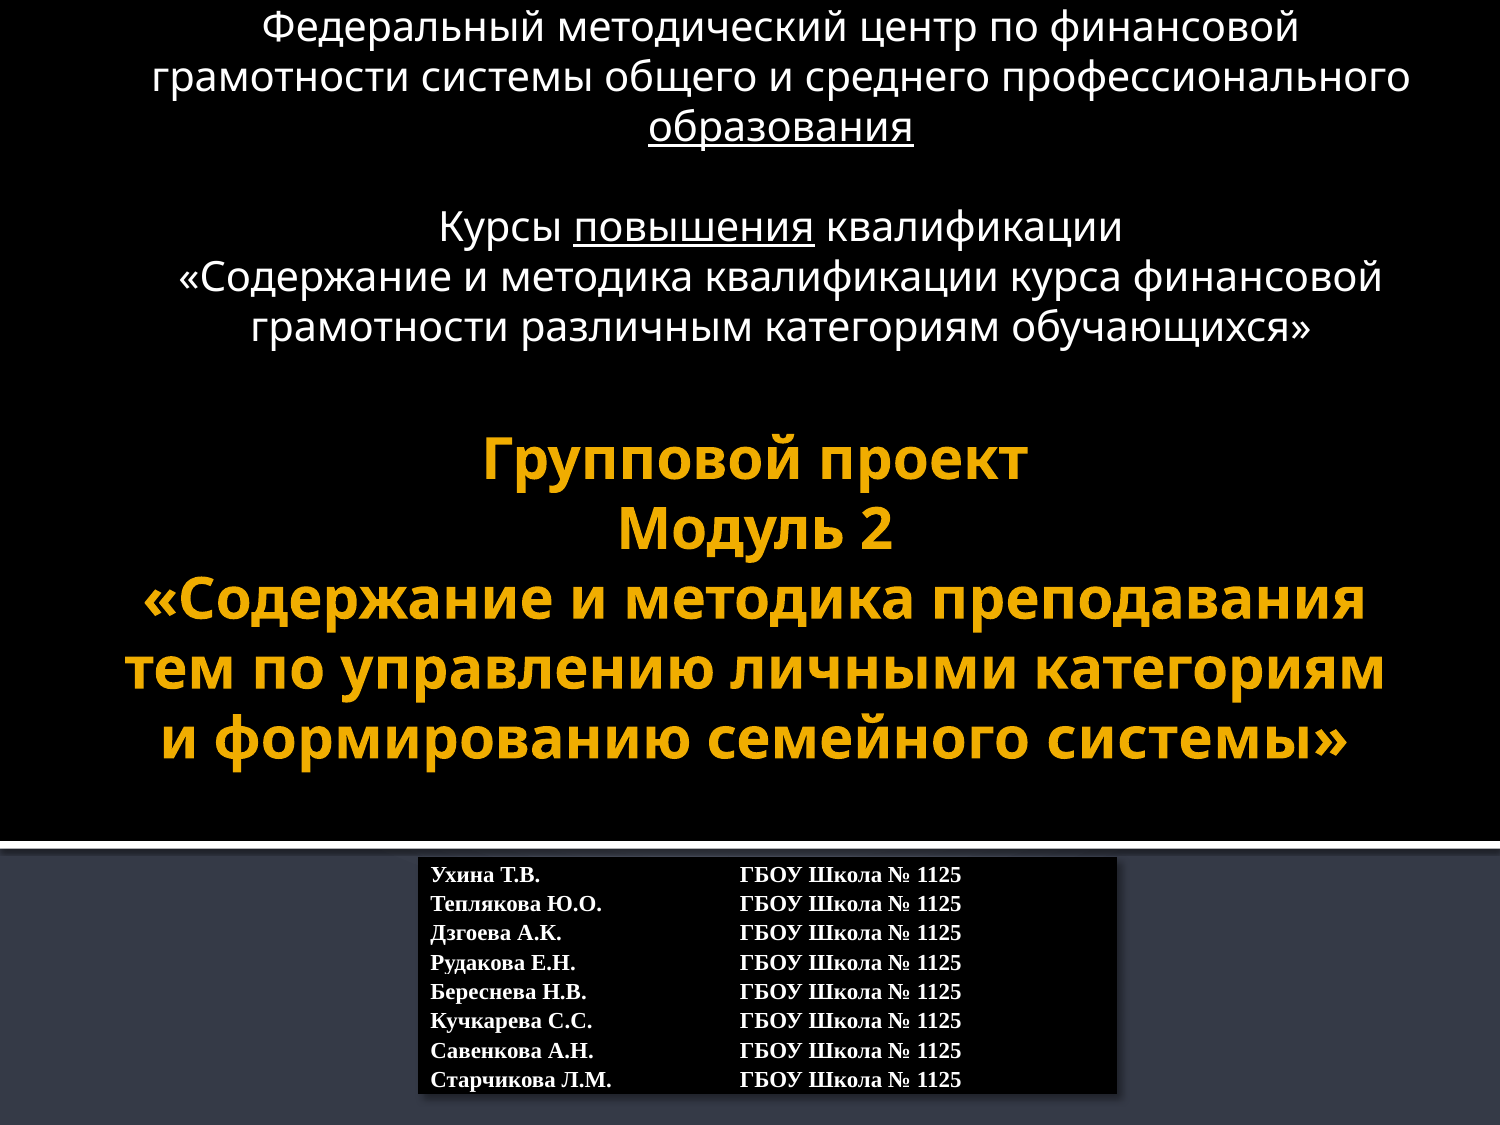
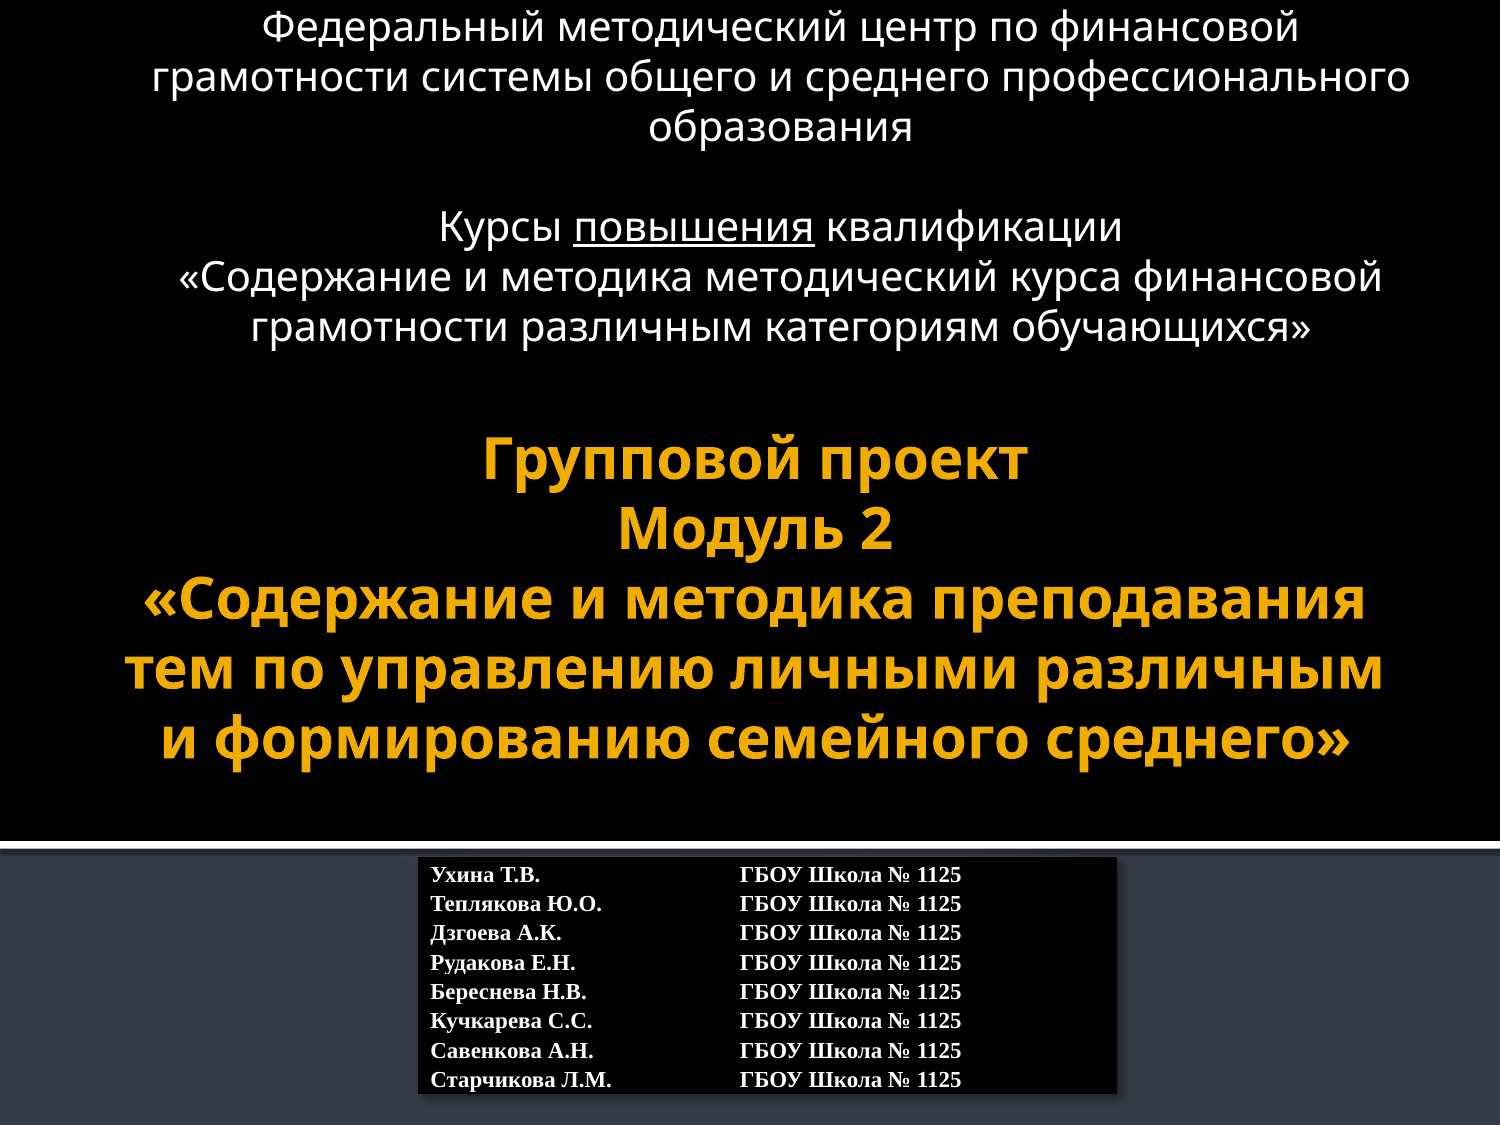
образования underline: present -> none (781, 128)
методика квалификации: квалификации -> методический (851, 278)
личными категориям: категориям -> различным (1209, 669)
семейного системы: системы -> среднего (1198, 739)
